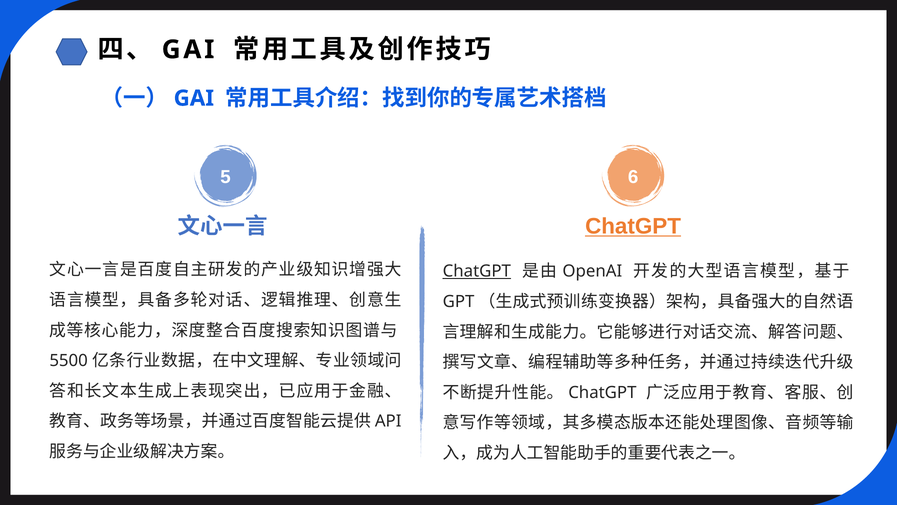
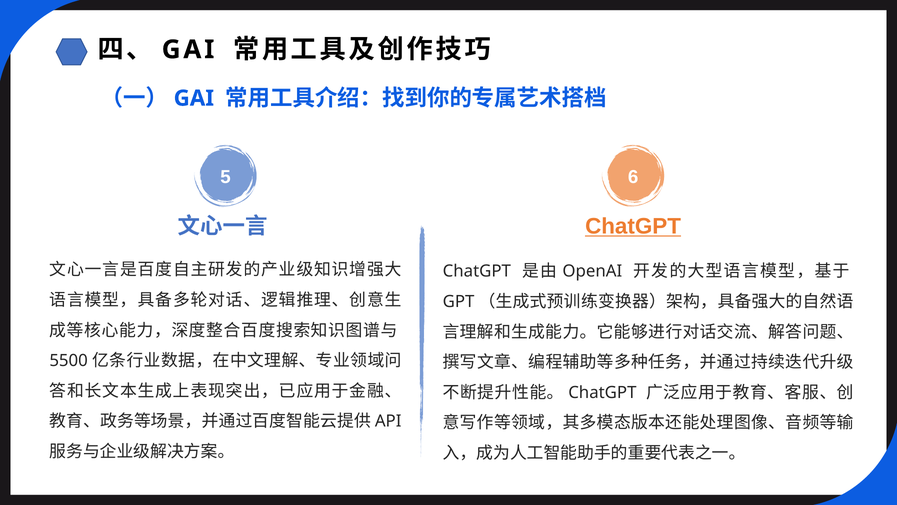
ChatGPT underline: present -> none (477, 271)
